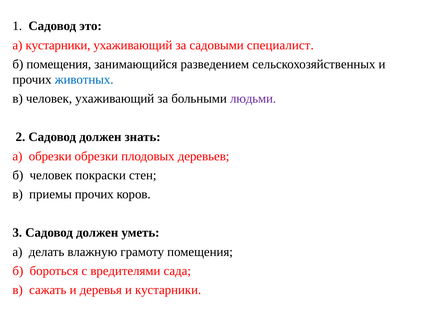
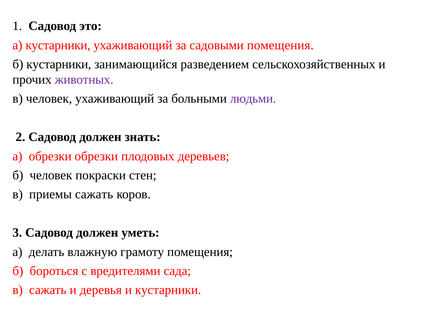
садовыми специалист: специалист -> помещения (280, 45)
б помещения: помещения -> кустарники (59, 64)
животных colour: blue -> purple (84, 80)
приемы прочих: прочих -> сажать (94, 195)
